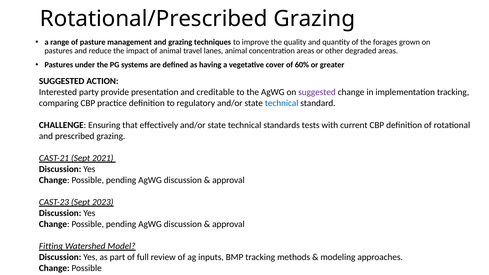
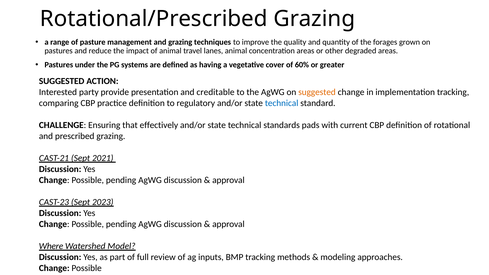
suggested colour: purple -> orange (317, 92)
tests: tests -> pads (311, 125)
Fitting: Fitting -> Where (51, 246)
